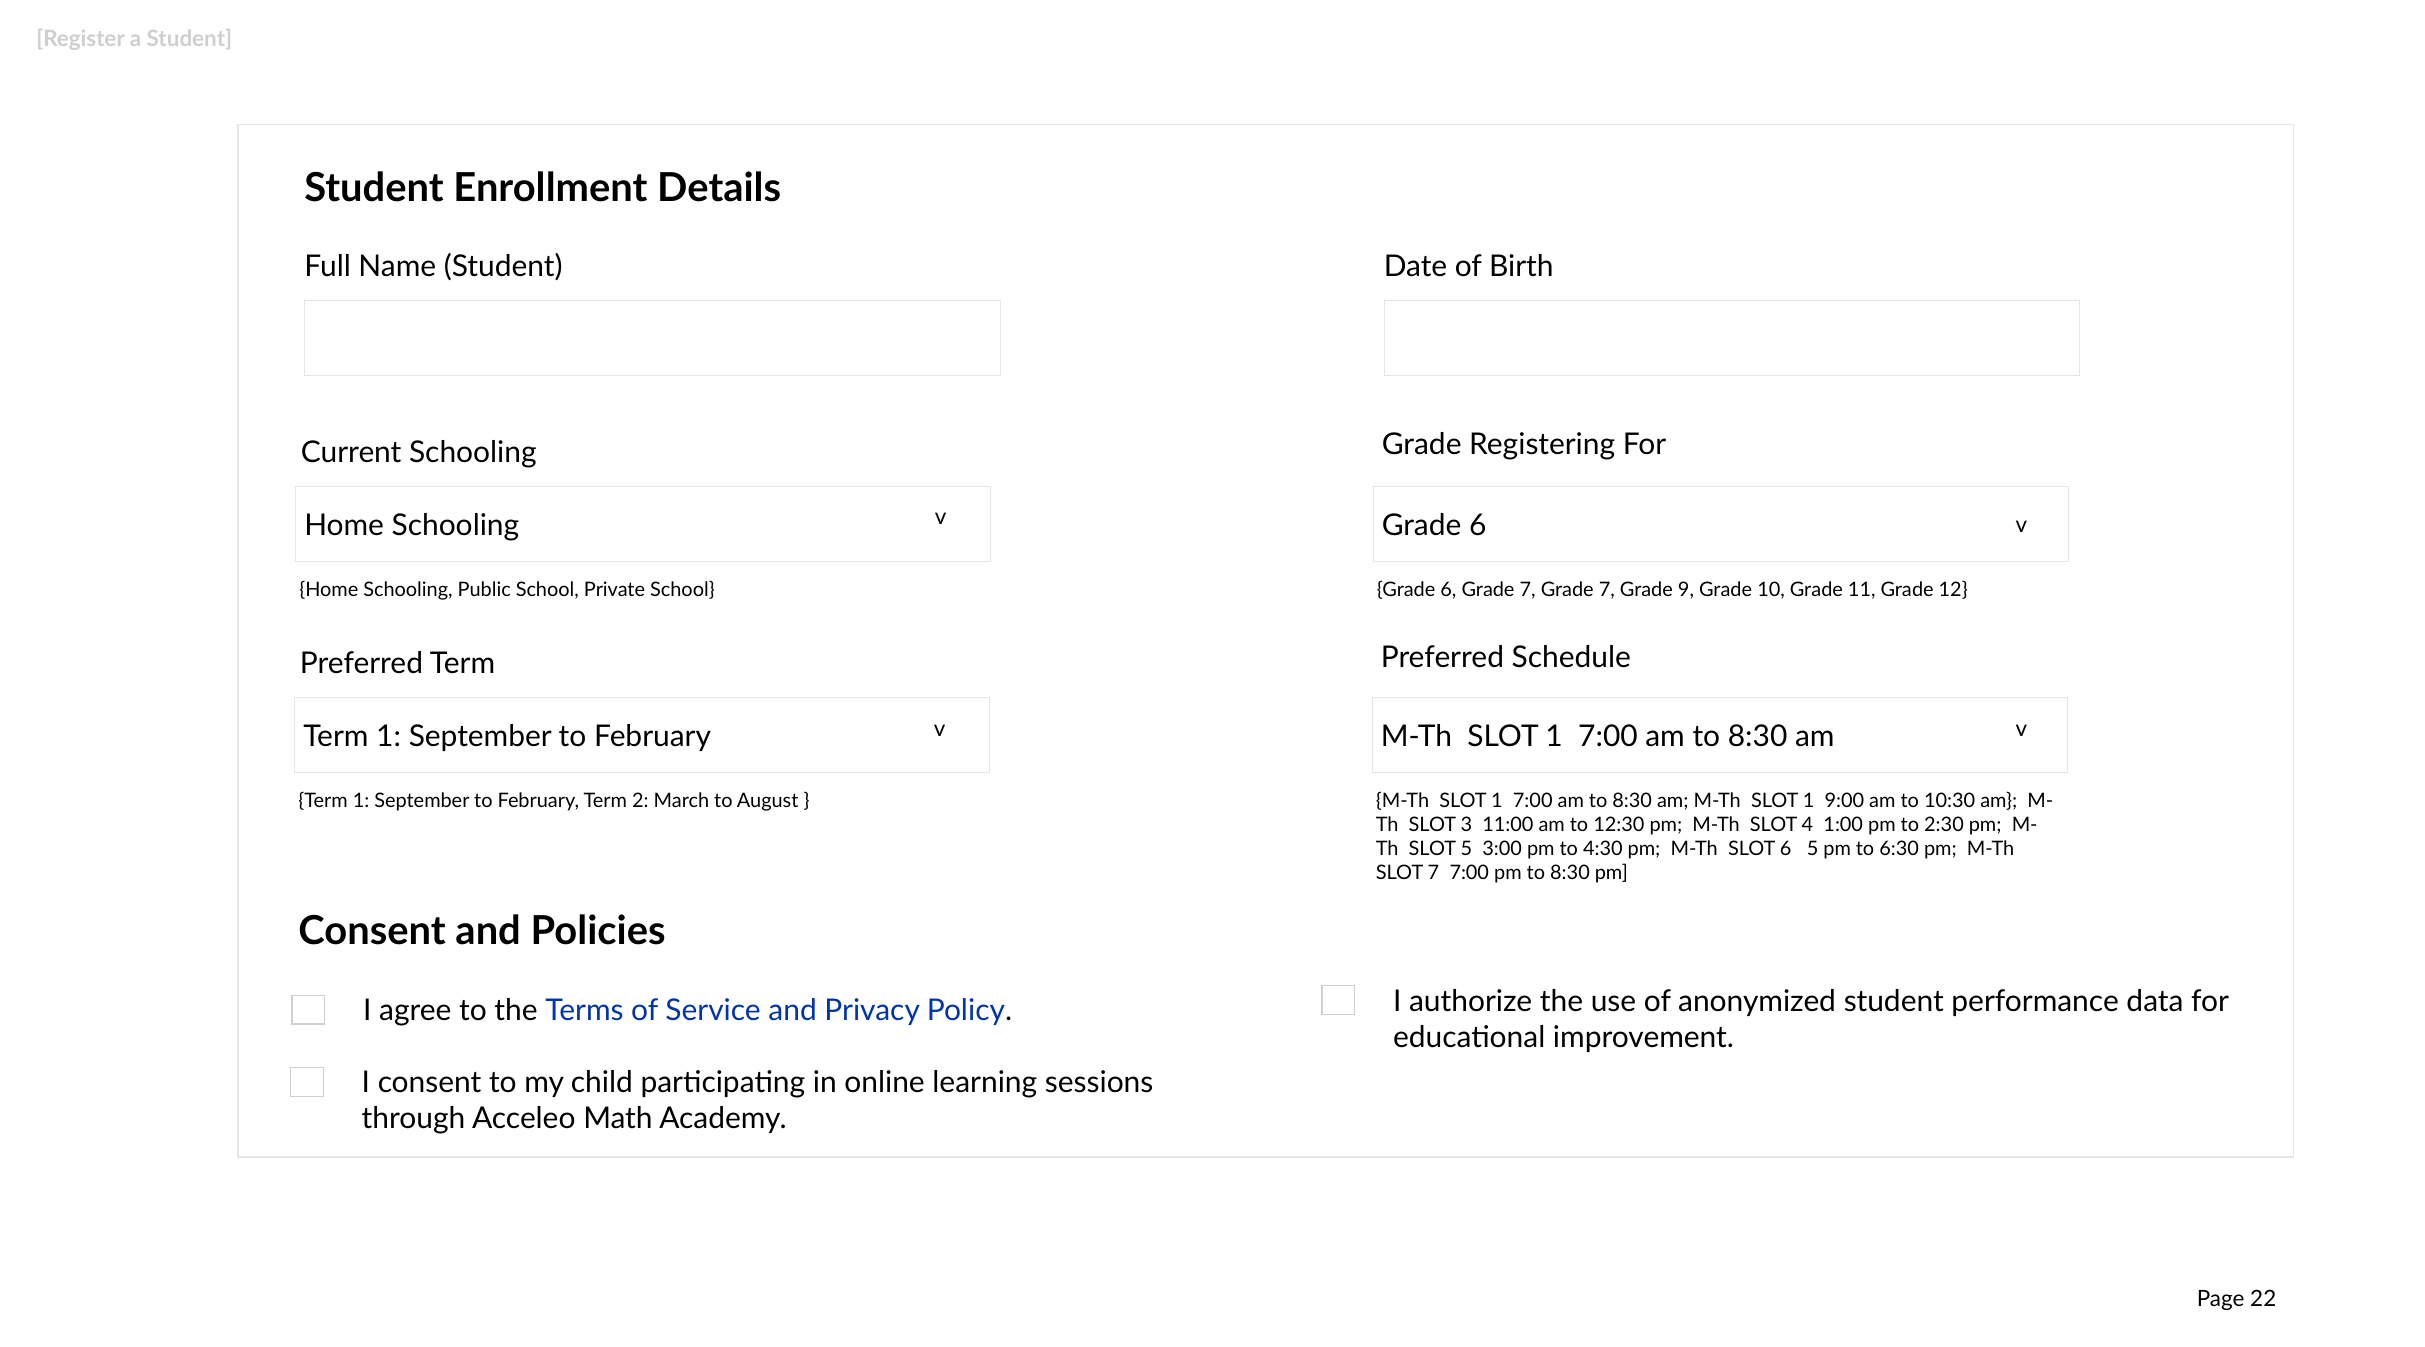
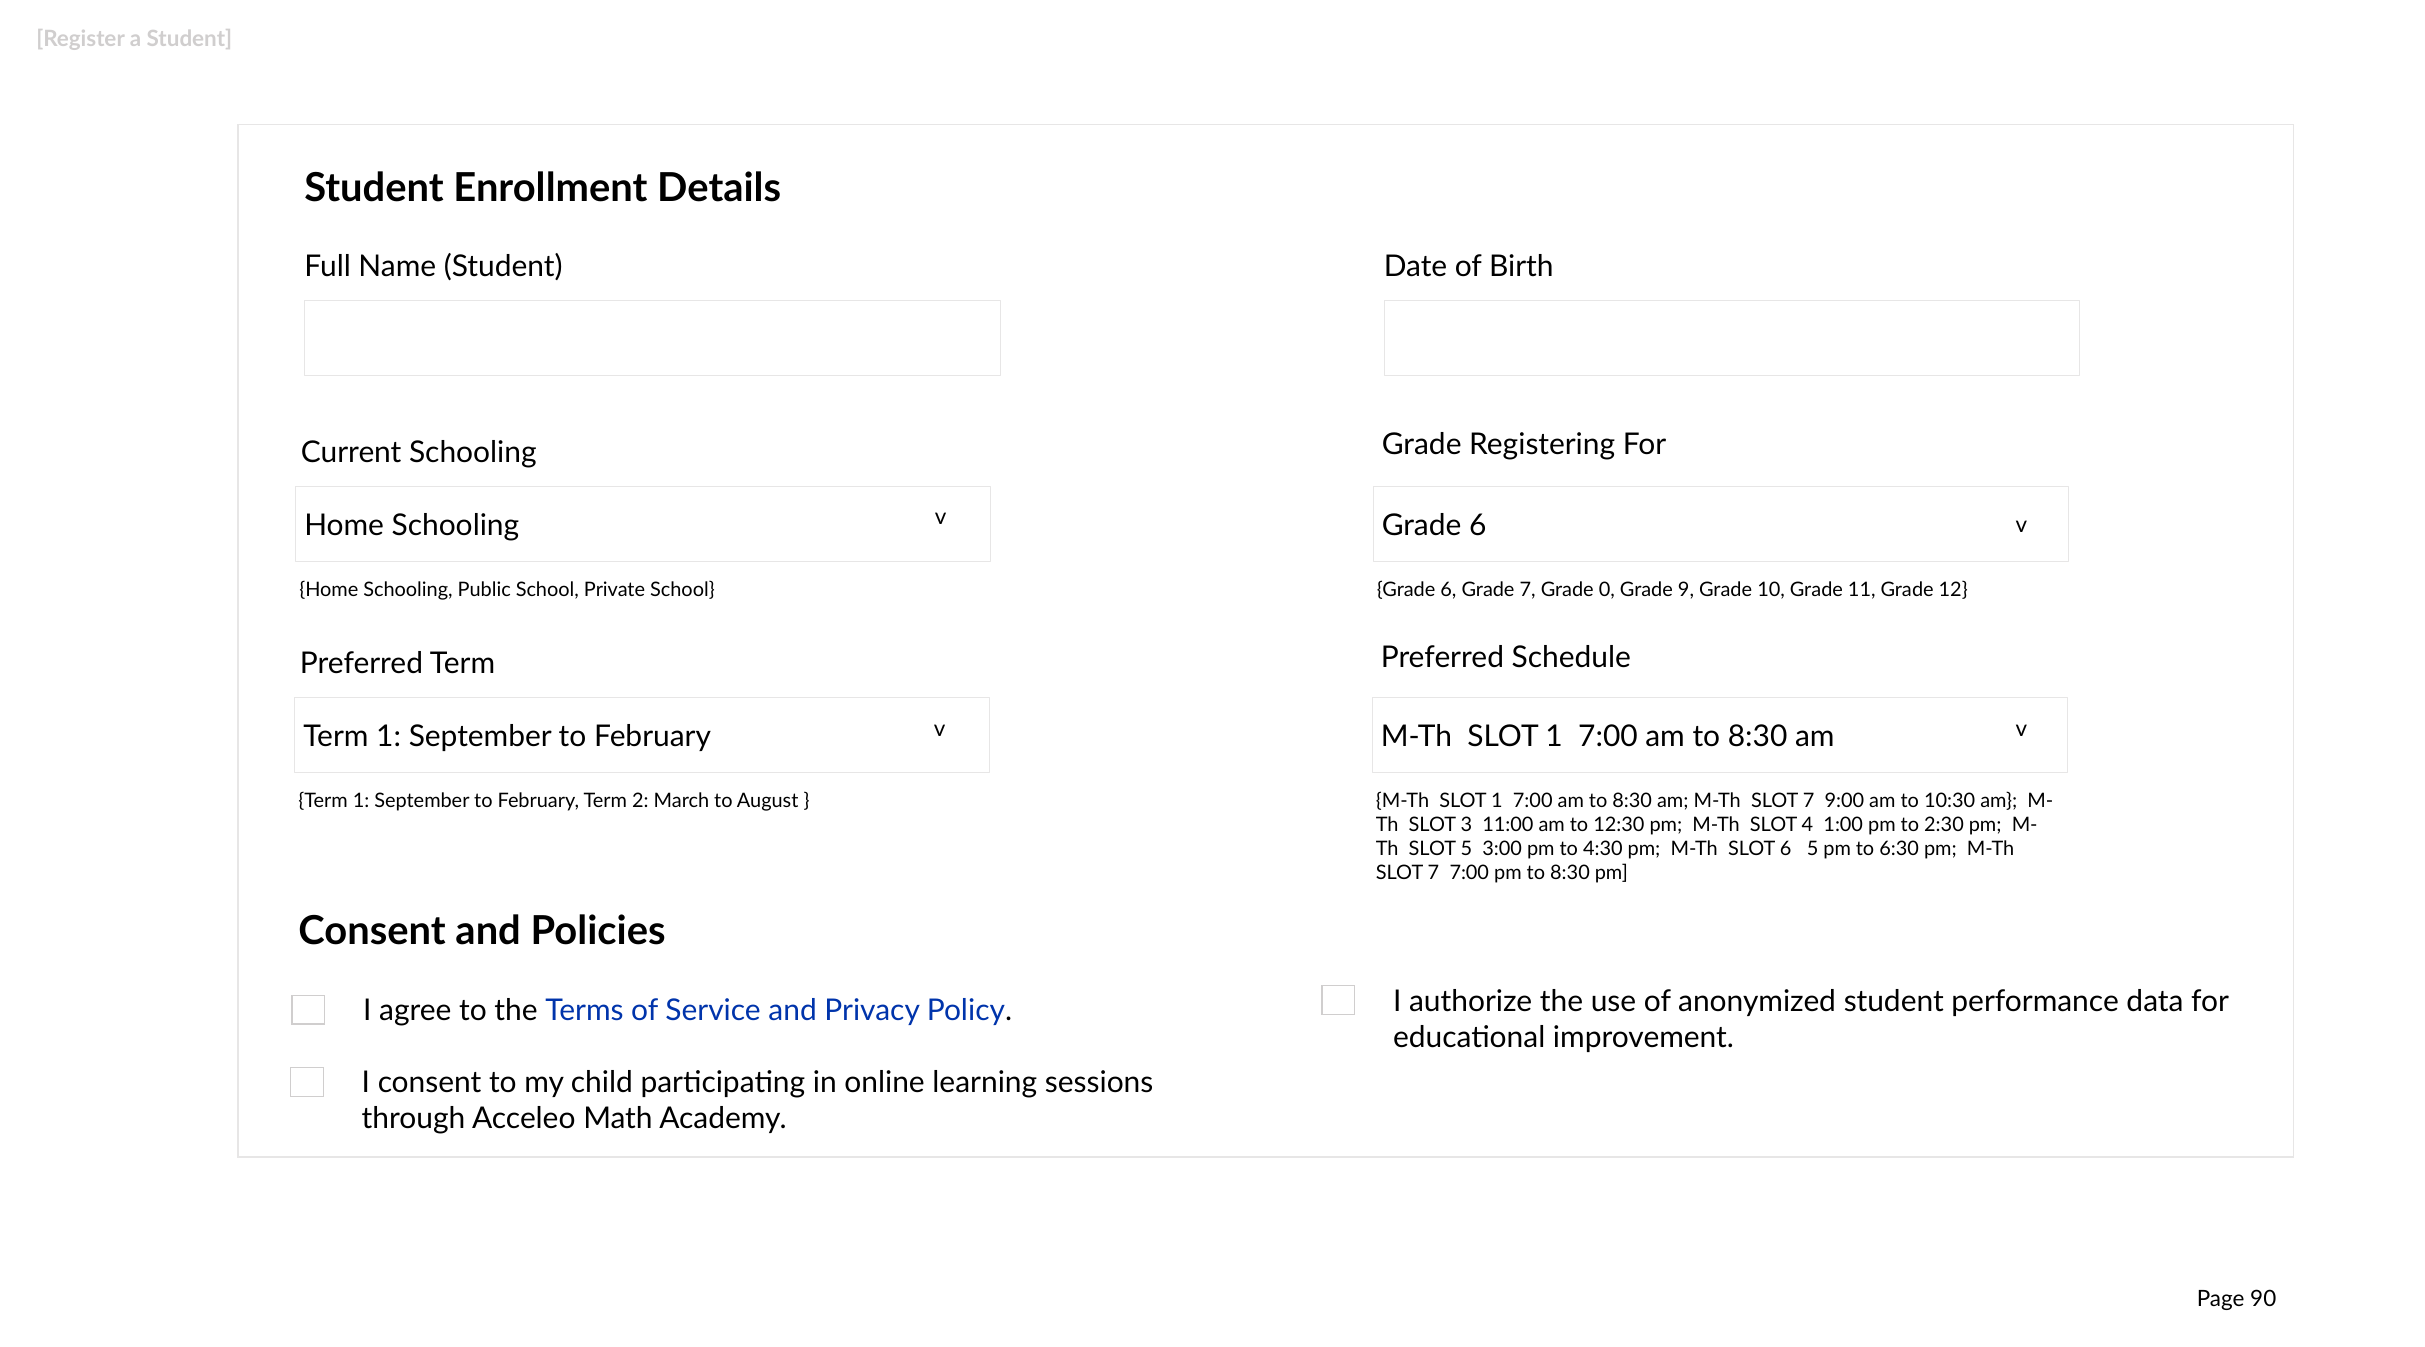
7 Grade 7: 7 -> 0 (1607, 590)
1: 1 -> 7 (1809, 801)
22: 22 -> 90 (2263, 1299)
